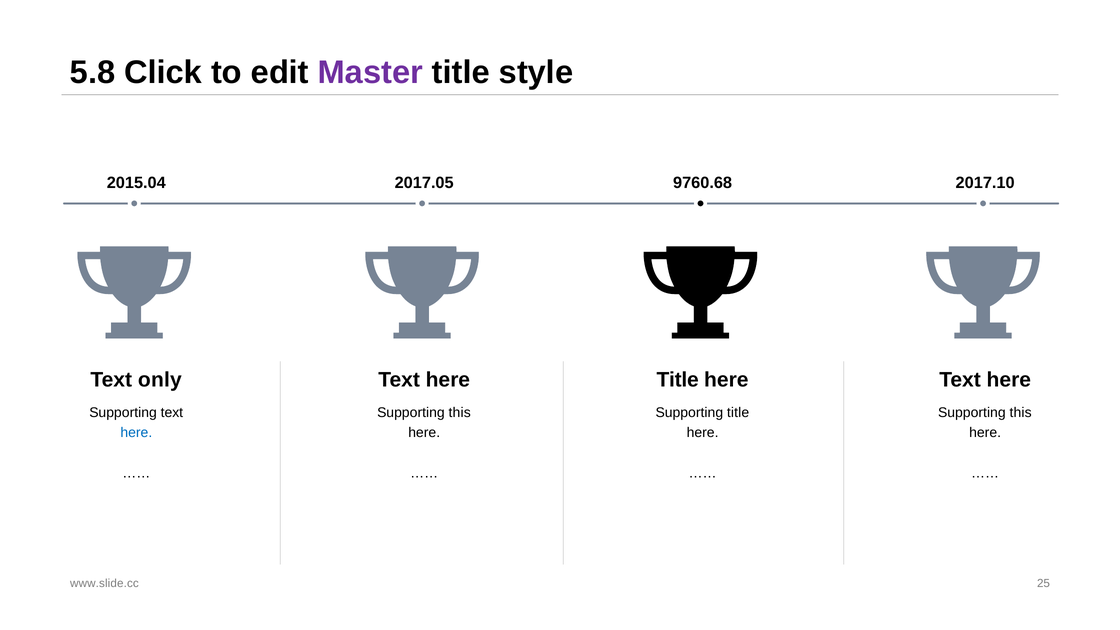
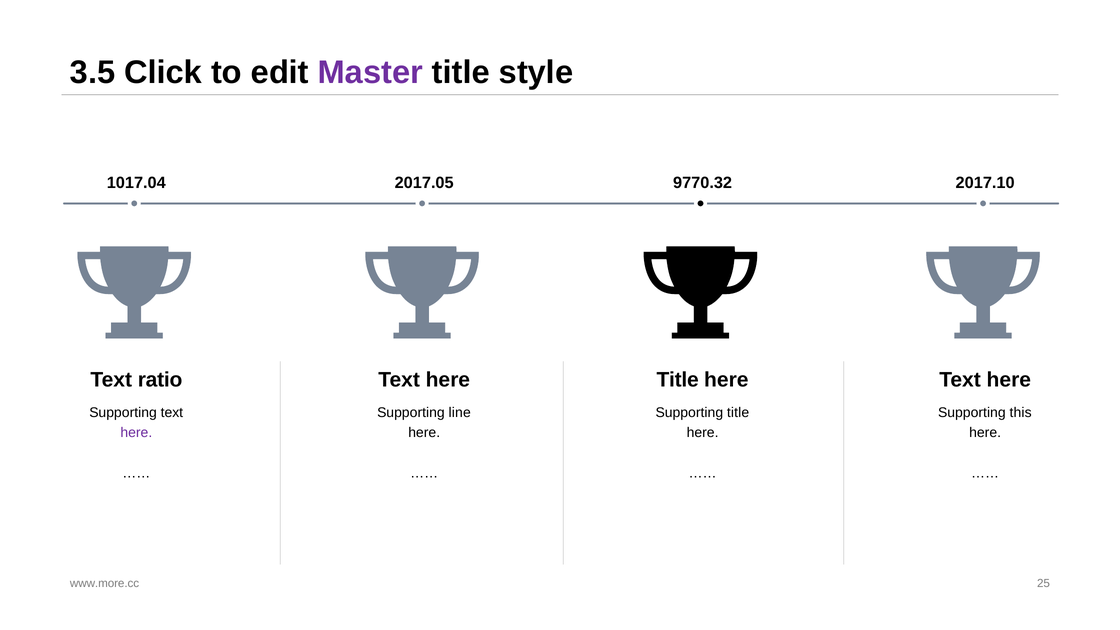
5.8: 5.8 -> 3.5 (93, 72)
2015.04: 2015.04 -> 1017.04 (136, 183)
9760.68: 9760.68 -> 9770.32 (703, 183)
only: only -> ratio (160, 380)
this: this -> line (460, 413)
here colour: blue -> purple (136, 433)
www.slide.cc: www.slide.cc -> www.more.cc (105, 584)
